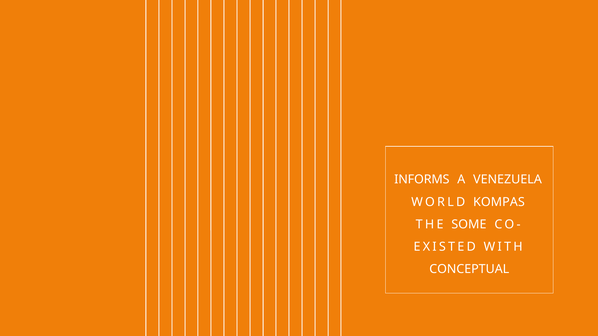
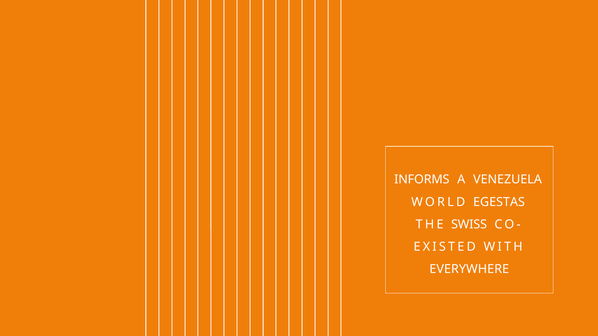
KOMPAS: KOMPAS -> EGESTAS (499, 202)
SOME: SOME -> SWISS (469, 225)
CONCEPTUAL: CONCEPTUAL -> EVERYWHERE (469, 269)
